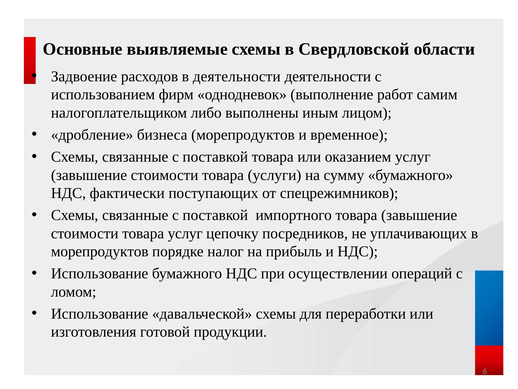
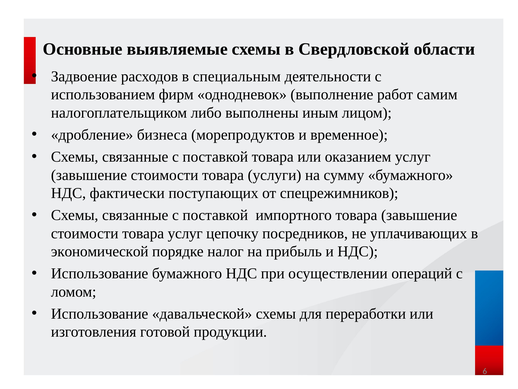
в деятельности: деятельности -> специальным (237, 76)
морепродуктов: морепродуктов -> экономической (100, 251)
